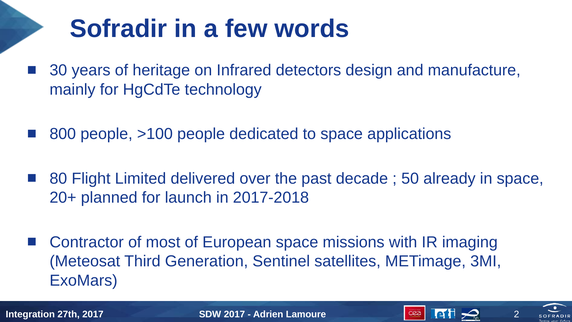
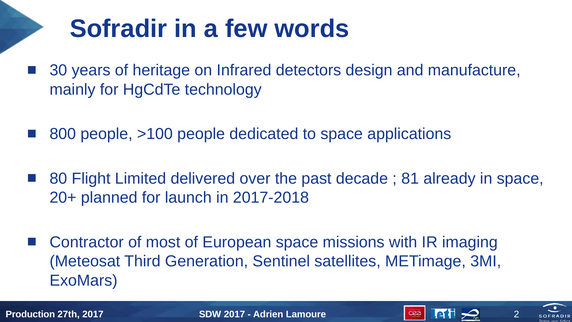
50: 50 -> 81 (410, 178)
Integration: Integration -> Production (30, 314)
